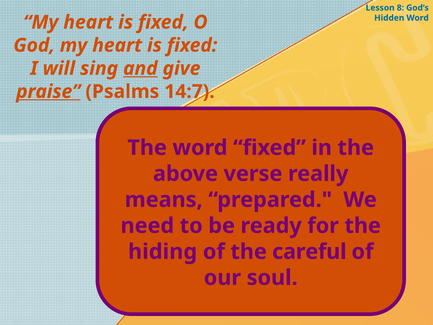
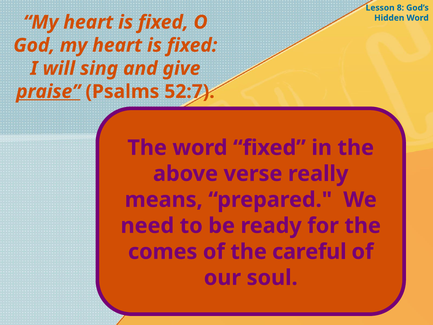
and underline: present -> none (140, 68)
14:7: 14:7 -> 52:7 (189, 92)
hiding: hiding -> comes (163, 252)
